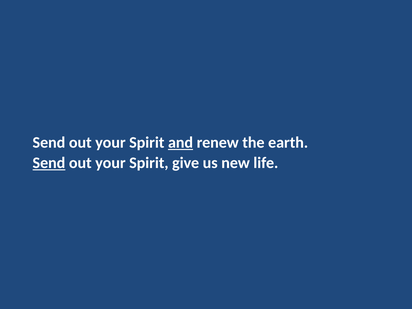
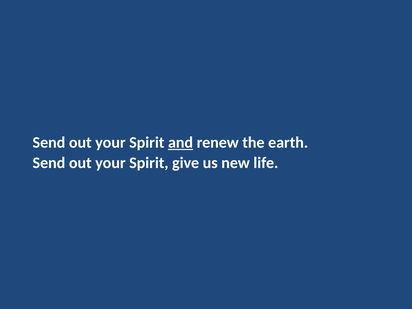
Send underline: present -> none (49, 163)
